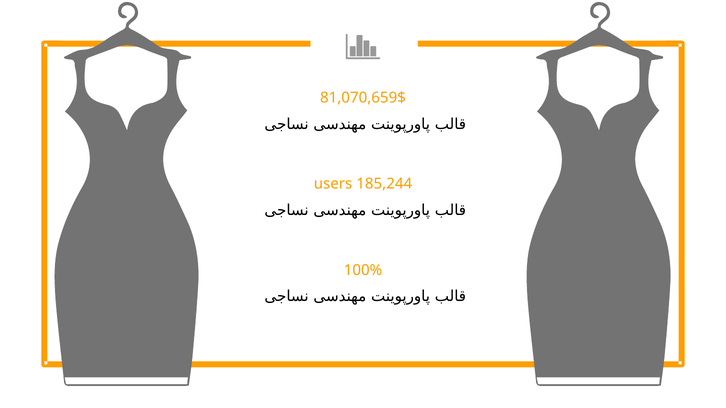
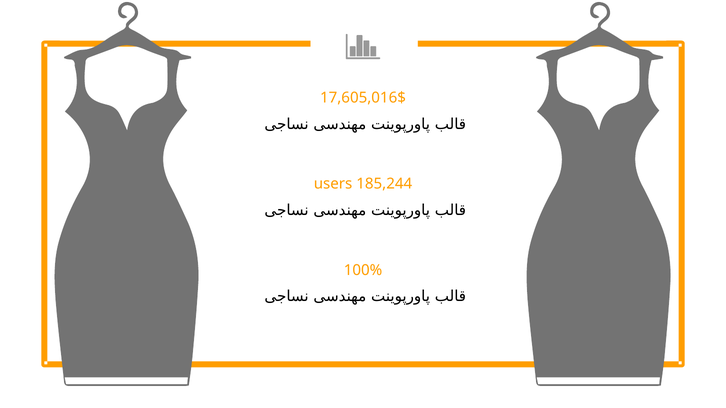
81,070,659$: 81,070,659$ -> 17,605,016$ (363, 98)
